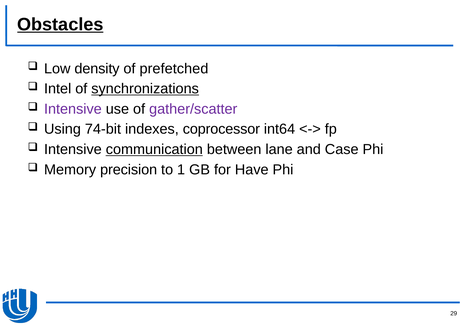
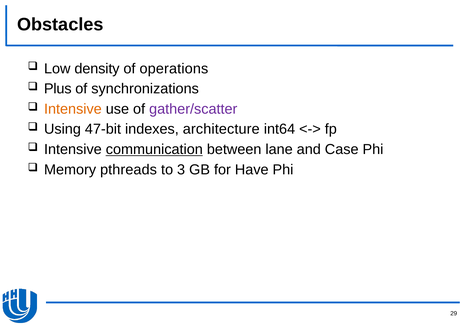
Obstacles underline: present -> none (60, 24)
prefetched: prefetched -> operations (174, 69)
Intel: Intel -> Plus (58, 89)
synchronizations underline: present -> none (145, 89)
Intensive colour: purple -> orange (73, 109)
74-bit: 74-bit -> 47-bit (103, 129)
coprocessor: coprocessor -> architecture (221, 129)
precision: precision -> pthreads (129, 170)
1: 1 -> 3 (181, 170)
